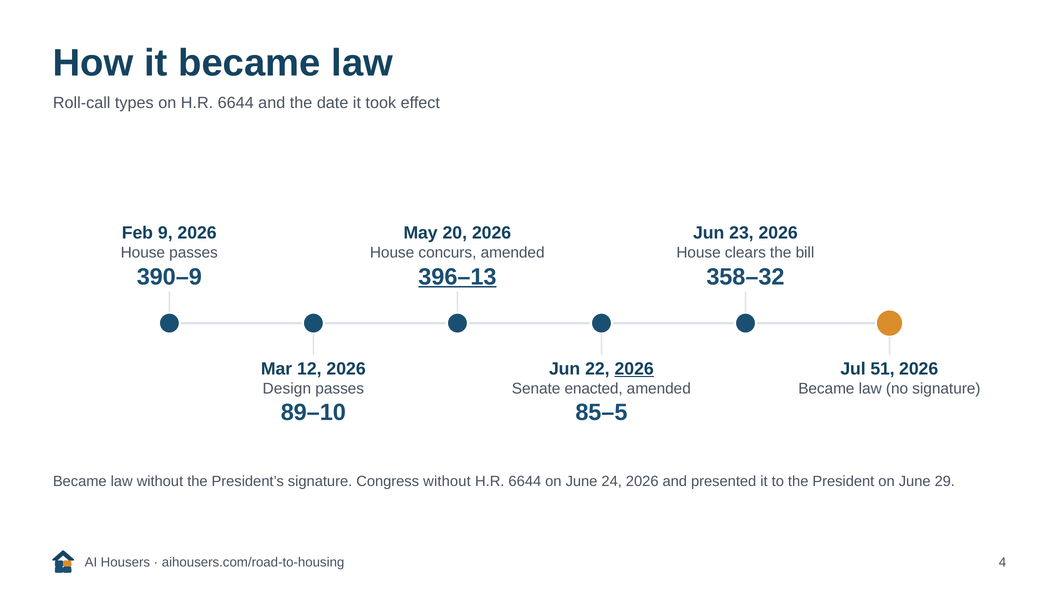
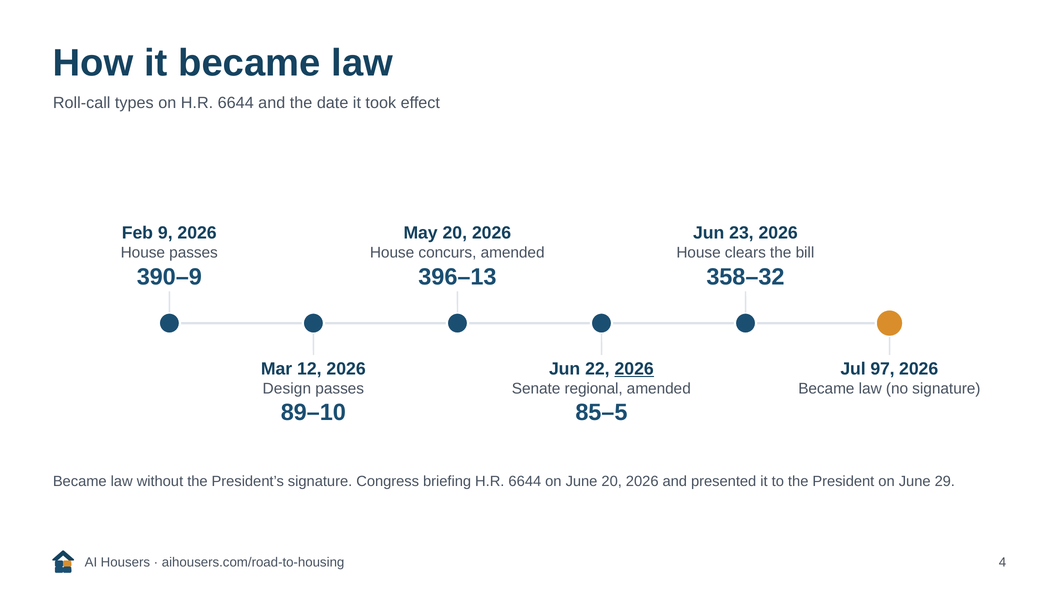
396–13 underline: present -> none (457, 277)
51: 51 -> 97 (882, 369)
enacted: enacted -> regional (594, 388)
Congress without: without -> briefing (447, 481)
June 24: 24 -> 20 (612, 481)
